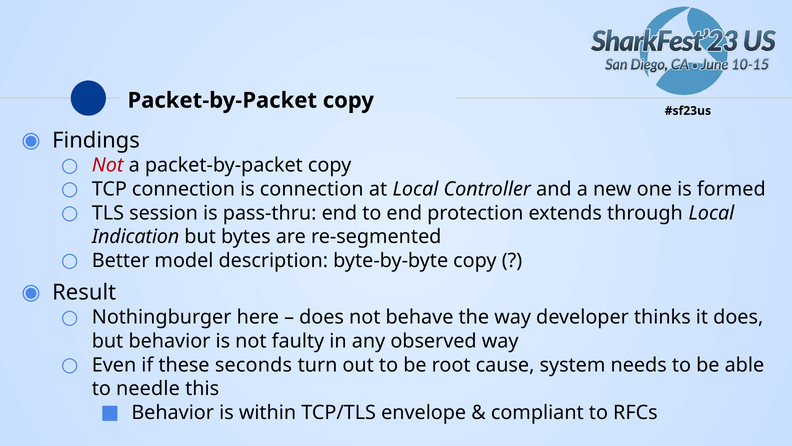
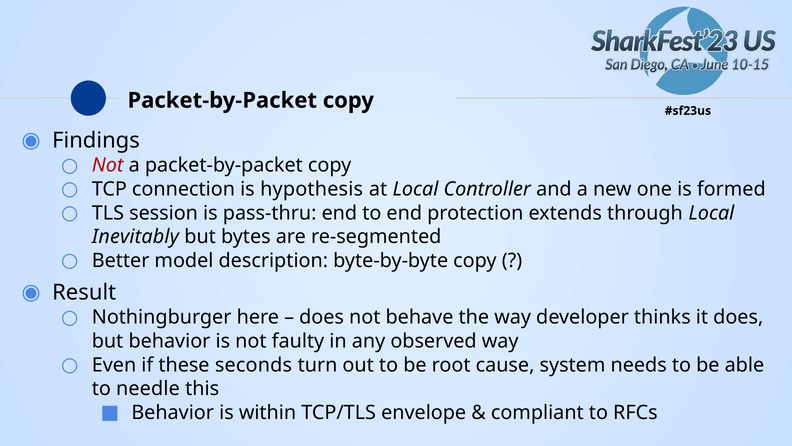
is connection: connection -> hypothesis (312, 189)
Indication: Indication -> Inevitably (135, 237)
